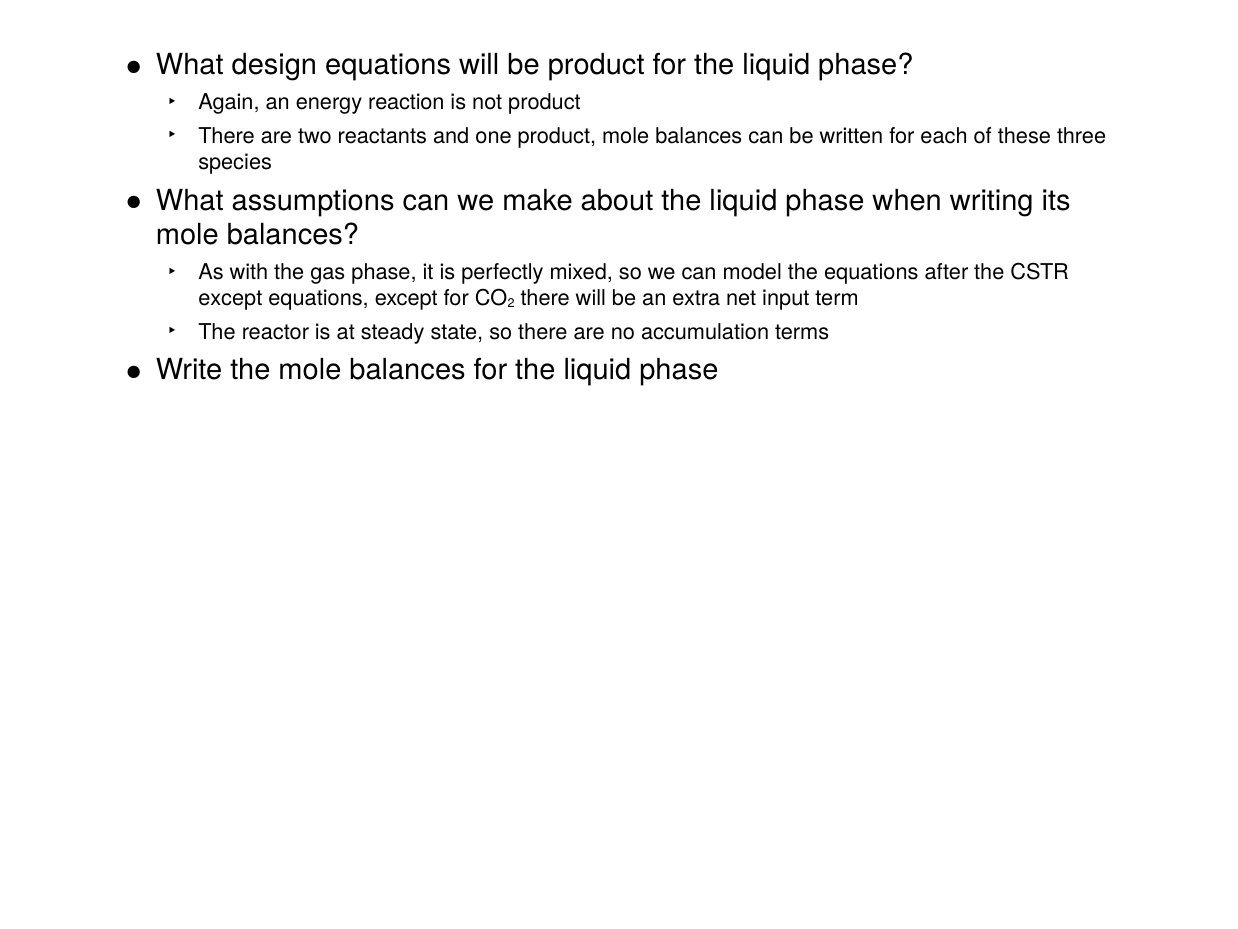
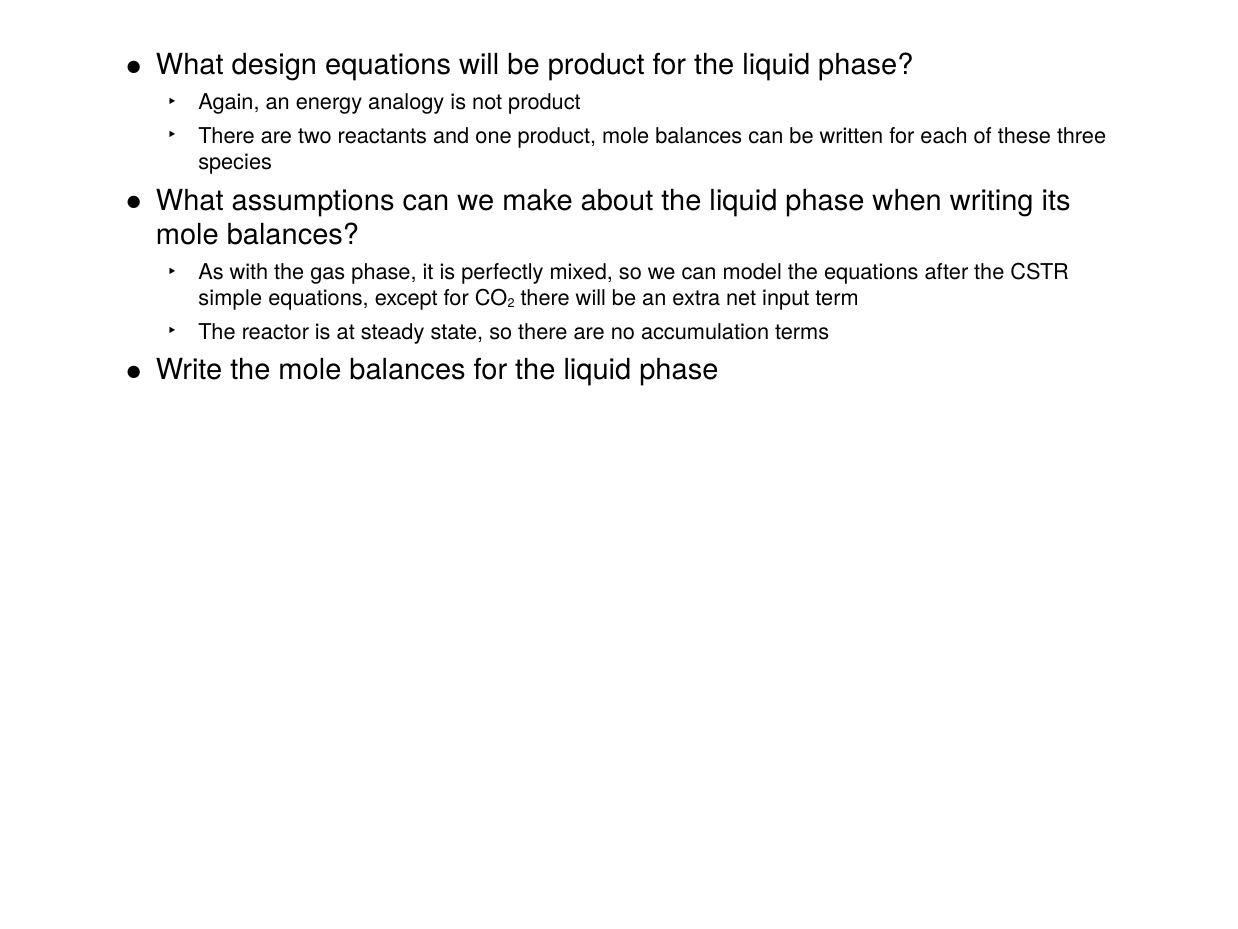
reaction: reaction -> analogy (406, 103)
except: except -> simple (230, 298)
